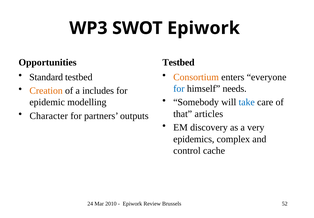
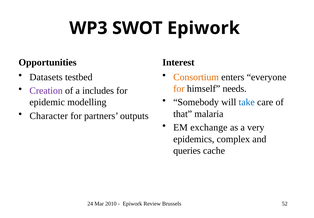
Testbed: Testbed -> Interest (178, 62)
Standard: Standard -> Datasets (46, 77)
for colour: blue -> orange (179, 88)
Creation colour: orange -> purple (46, 90)
articles: articles -> malaria (209, 114)
discovery: discovery -> exchange (209, 127)
control: control -> queries (187, 150)
